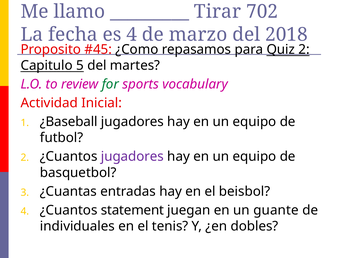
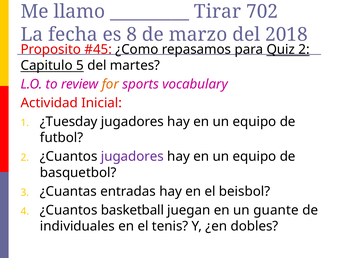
es 4: 4 -> 8 (132, 35)
for colour: green -> orange (110, 84)
¿Baseball: ¿Baseball -> ¿Tuesday (69, 122)
statement: statement -> basketball (132, 210)
